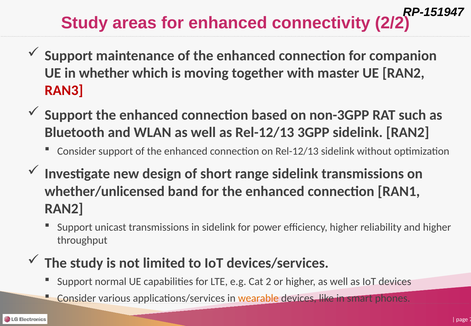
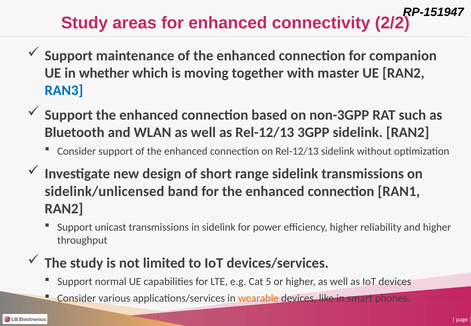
RAN3 colour: red -> blue (64, 91)
whether/unlicensed: whether/unlicensed -> sidelink/unlicensed (104, 191)
2: 2 -> 5 (268, 282)
